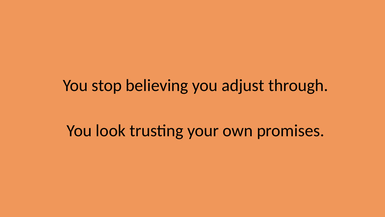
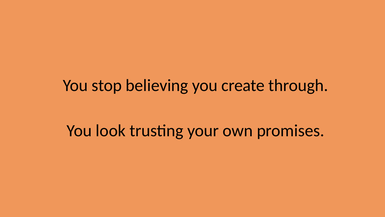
adjust: adjust -> create (243, 85)
